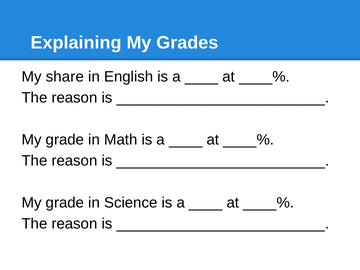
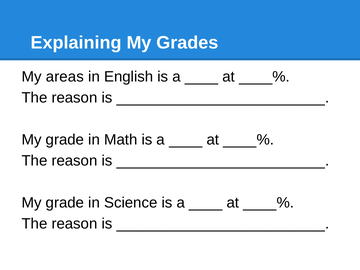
share: share -> areas (65, 77)
